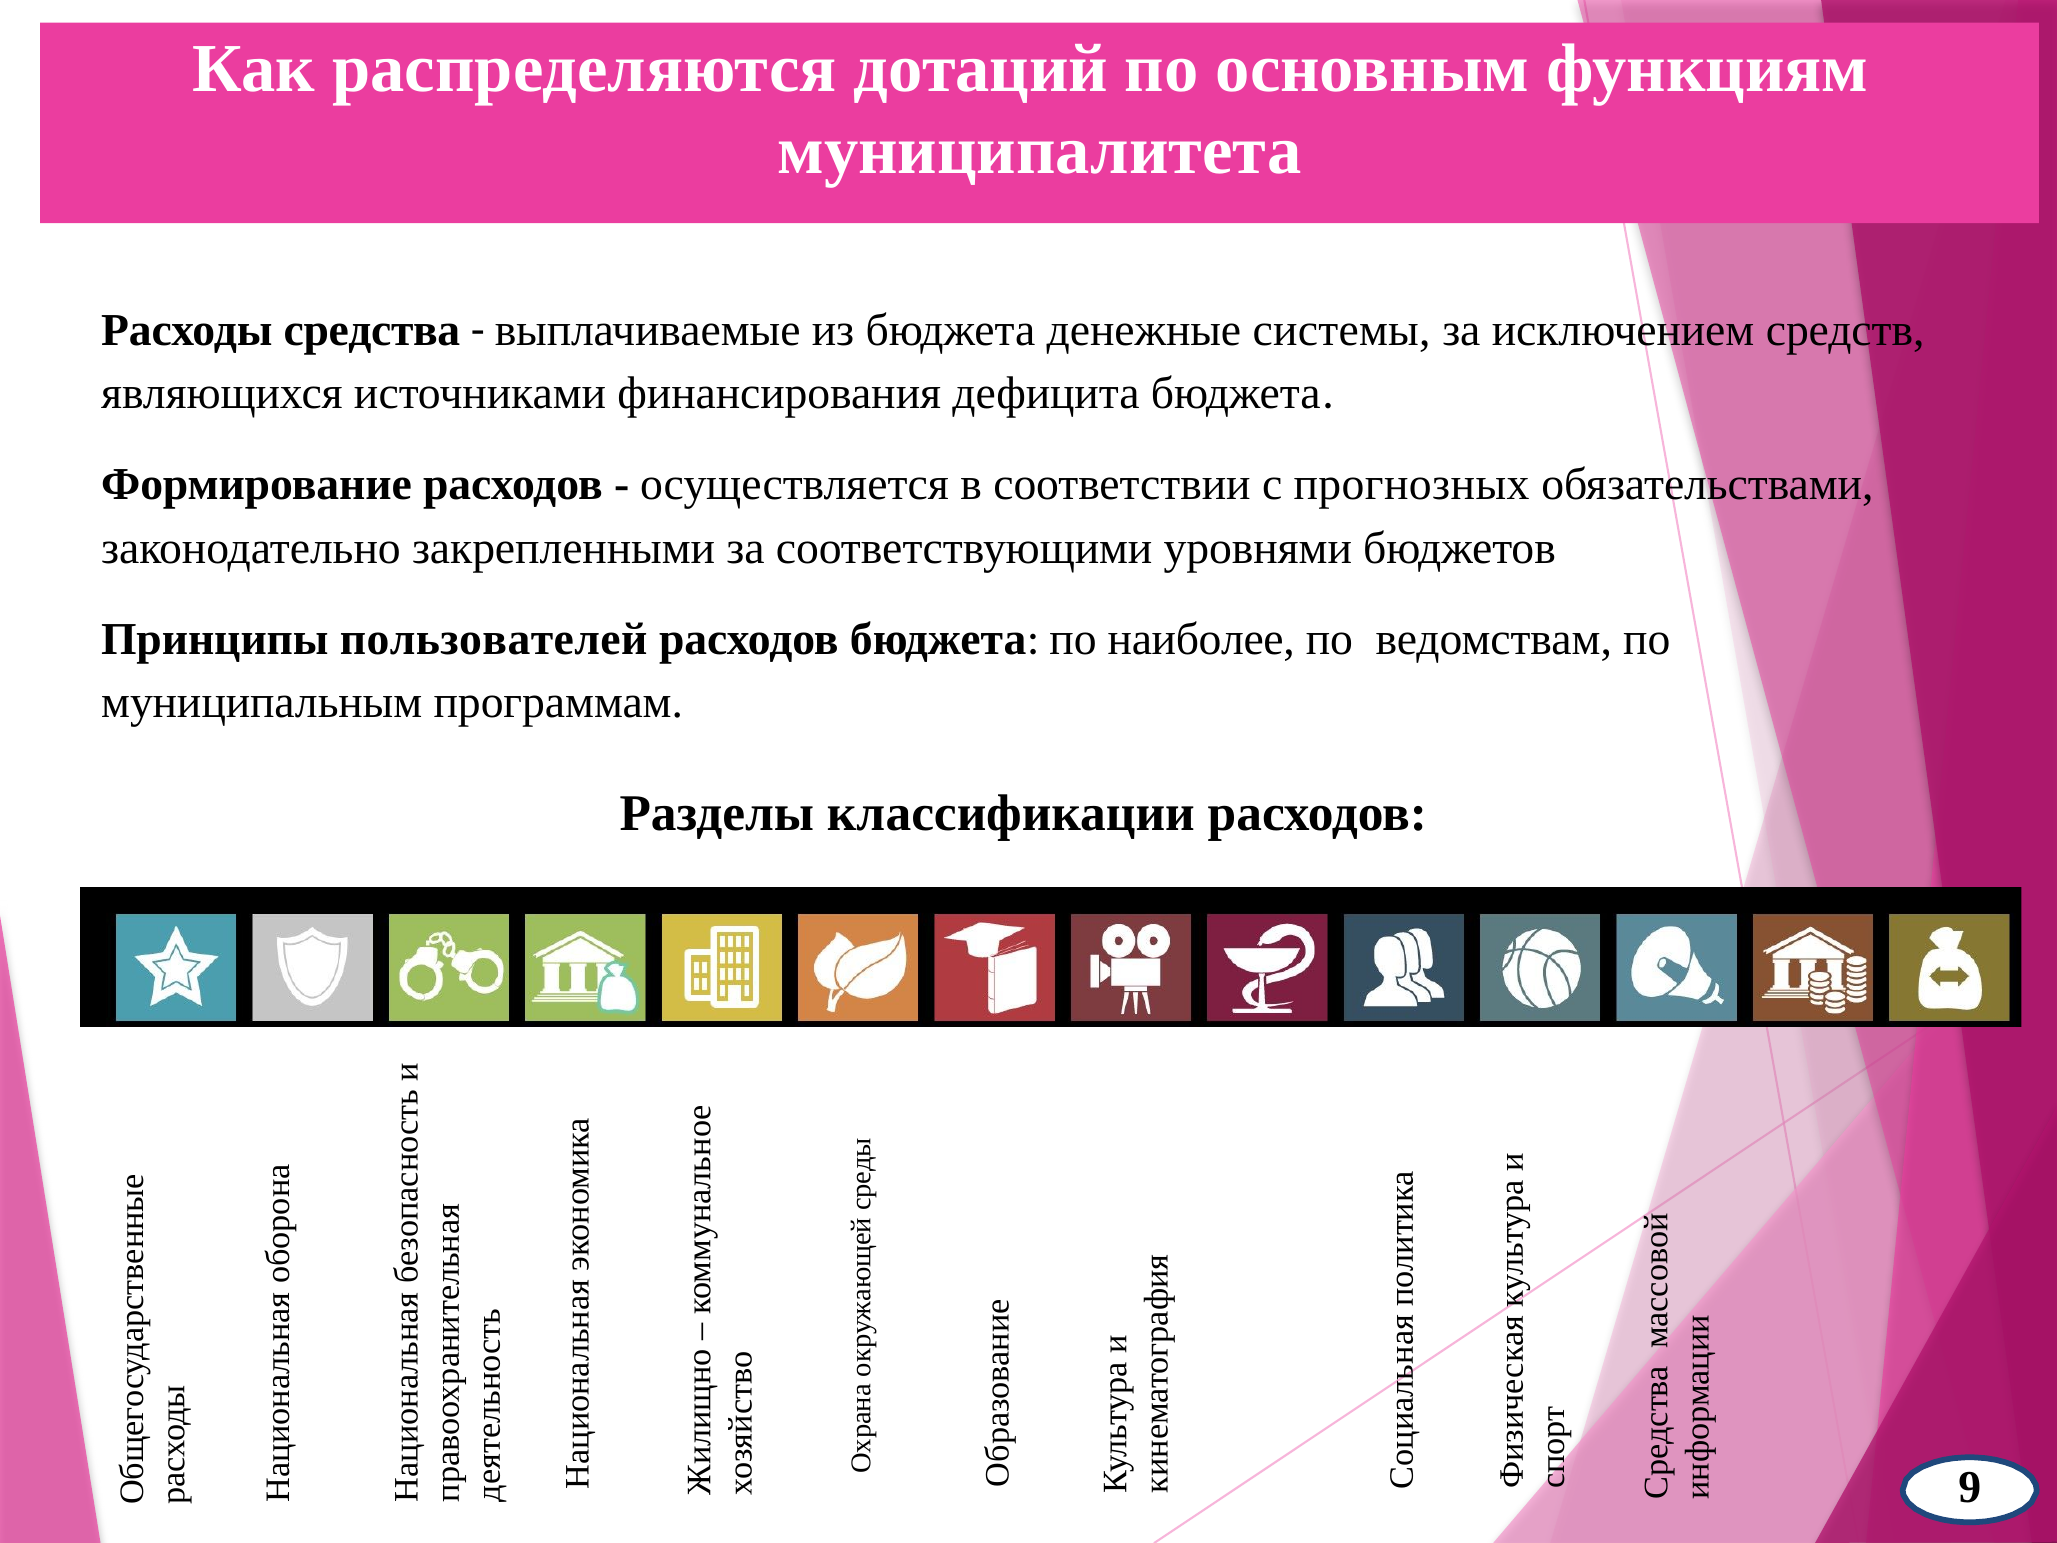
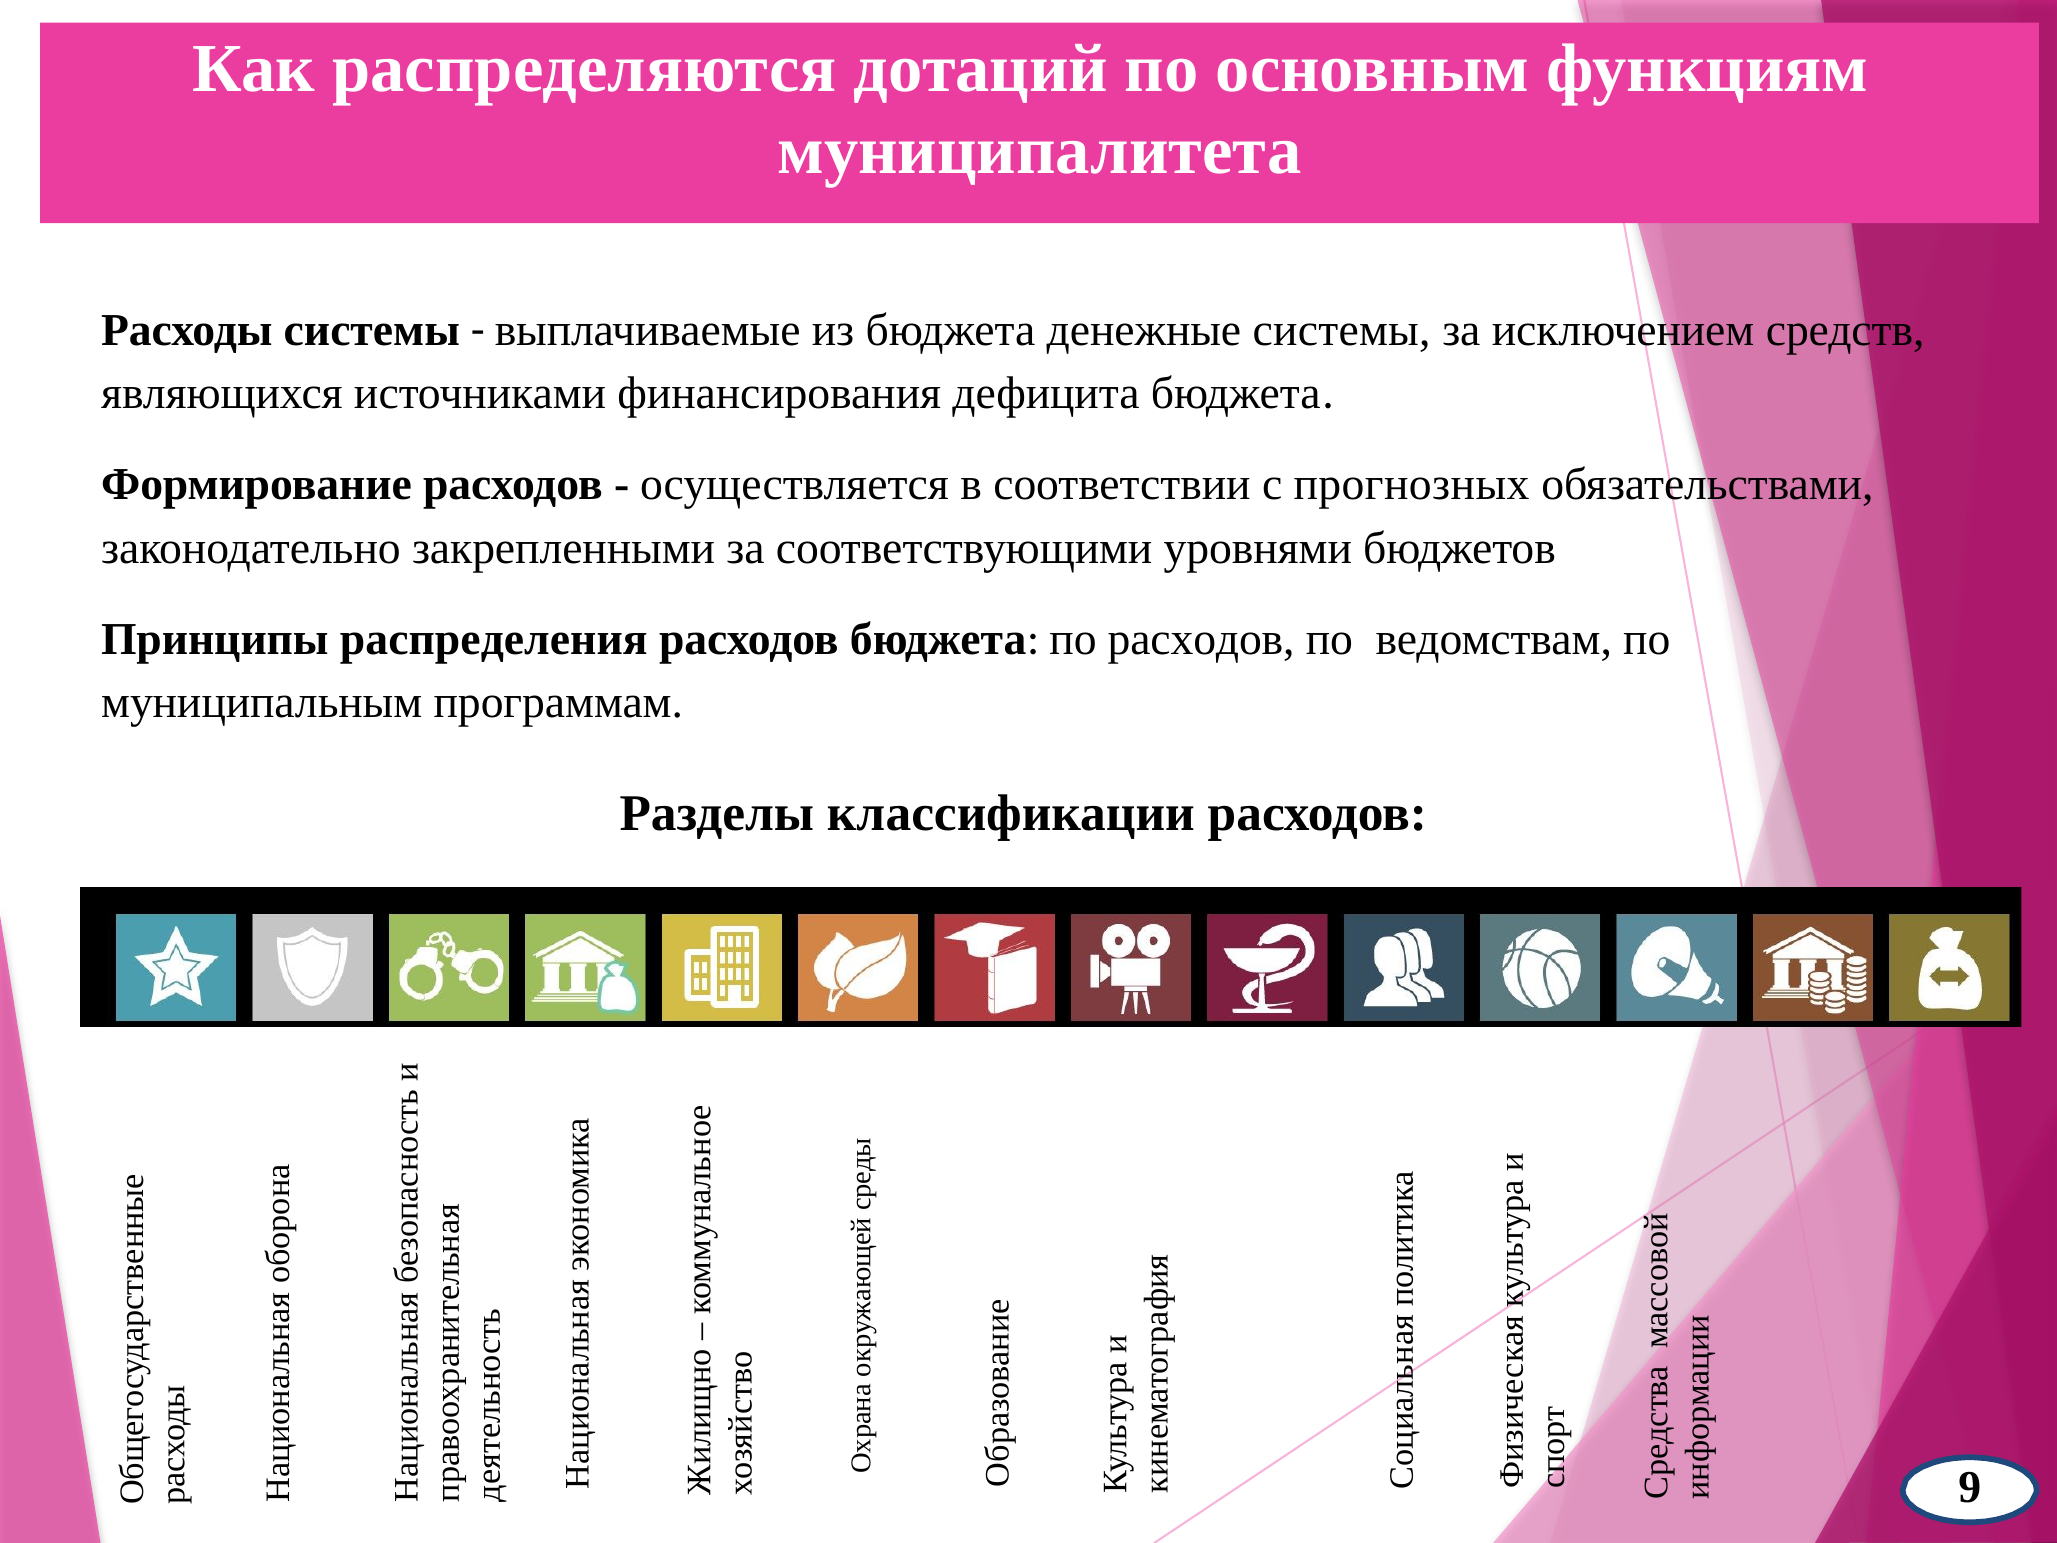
Расходы средства: средства -> системы (372, 330)
пользователей: пользователей -> распределения (494, 639)
по наиболее: наиболее -> расходов (1201, 639)
